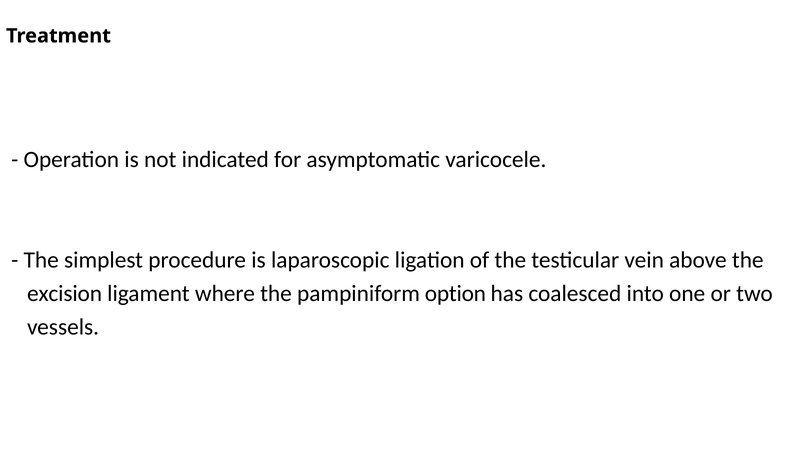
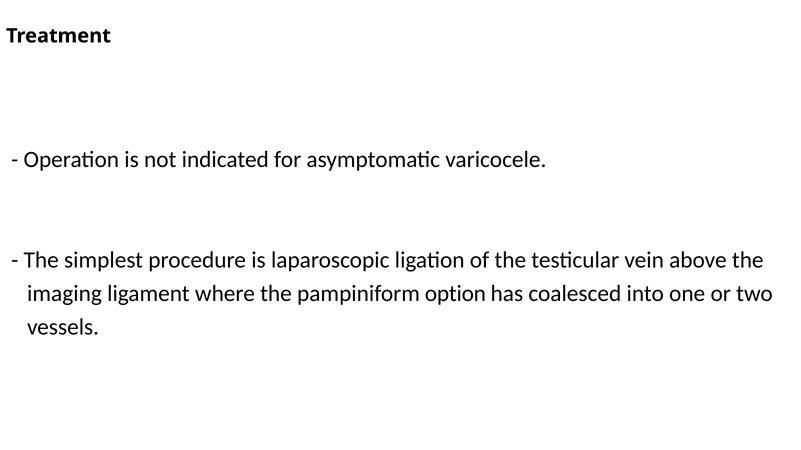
excision: excision -> imaging (64, 294)
